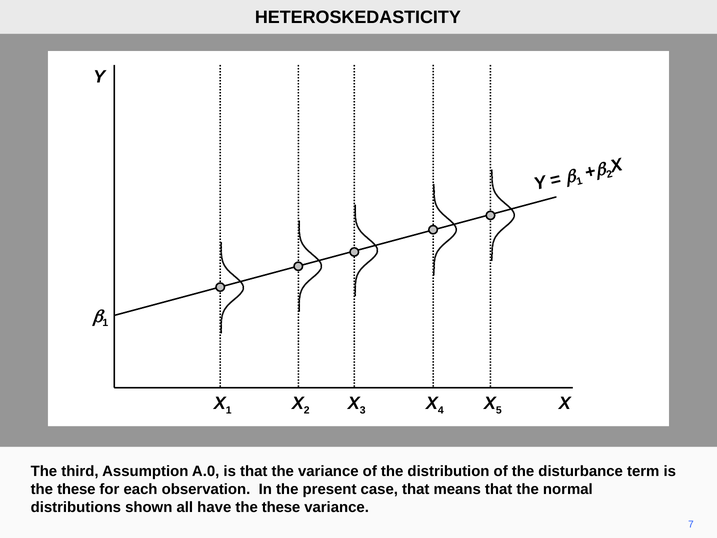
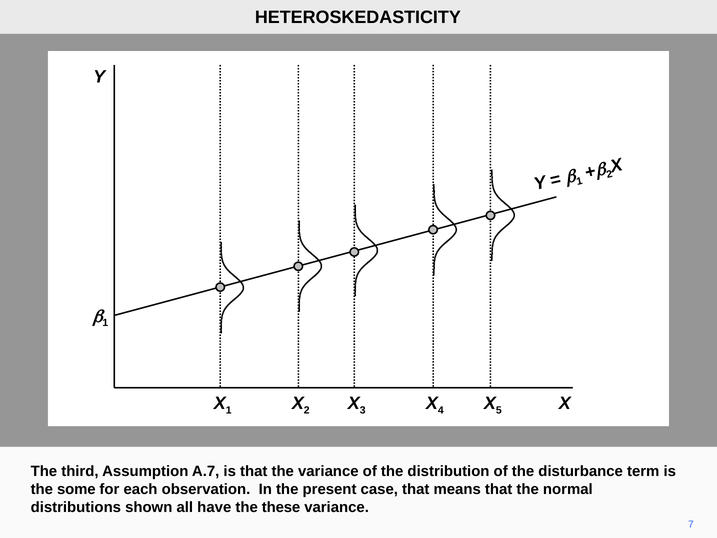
A.0: A.0 -> A.7 (206, 471)
these: these -> some (76, 489)
